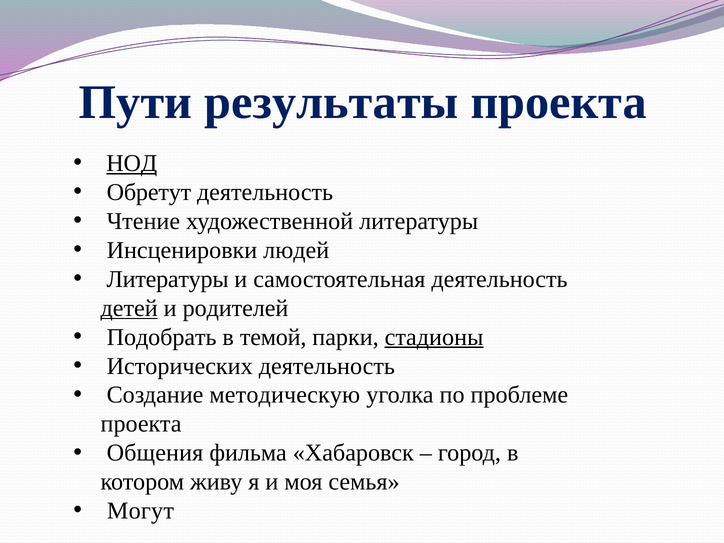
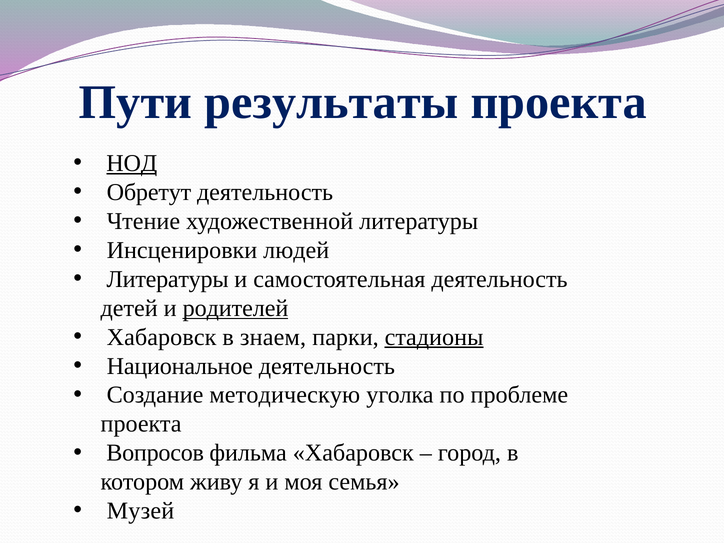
детей underline: present -> none (129, 308)
родителей underline: none -> present (235, 308)
Подобрать: Подобрать -> Хабаровск (162, 337)
темой: темой -> знаем (273, 337)
Исторических: Исторических -> Национальное (180, 366)
Общения: Общения -> Вопросов (155, 453)
Могут: Могут -> Музей (140, 511)
